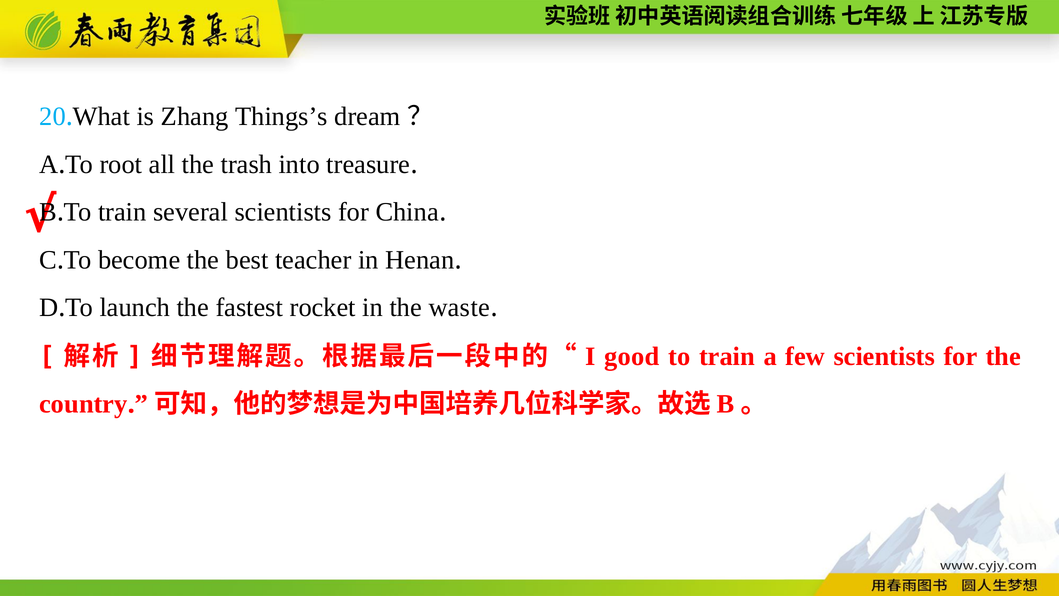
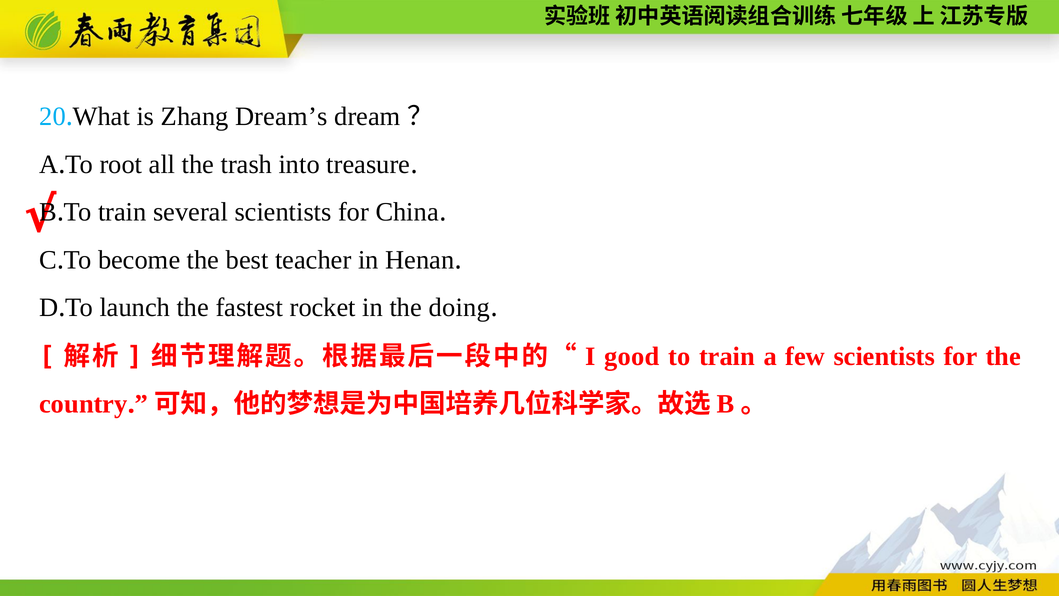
Things’s: Things’s -> Dream’s (281, 117)
waste: waste -> doing (459, 307)
